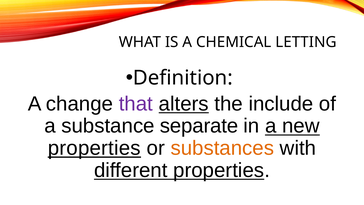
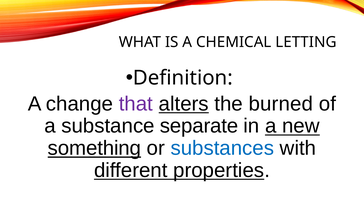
include: include -> burned (281, 104)
properties: properties -> something (94, 148)
substances colour: orange -> blue (222, 148)
